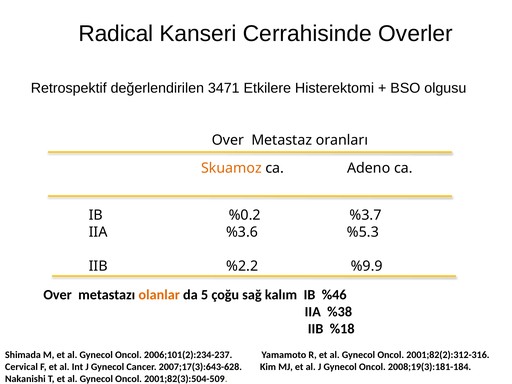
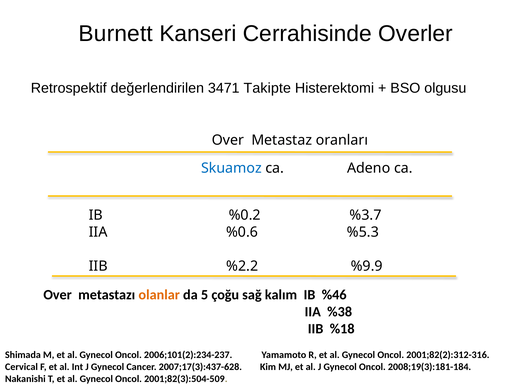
Radical: Radical -> Burnett (116, 34)
Etkilere: Etkilere -> Takipte (267, 88)
Skuamoz colour: orange -> blue (231, 168)
%3.6: %3.6 -> %0.6 (242, 232)
2007;17(3):643-628: 2007;17(3):643-628 -> 2007;17(3):437-628 (200, 367)
